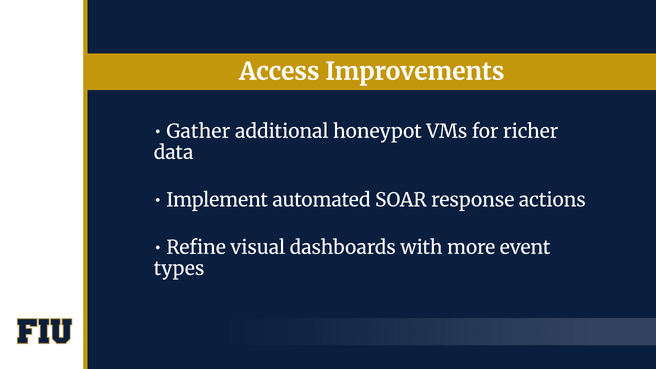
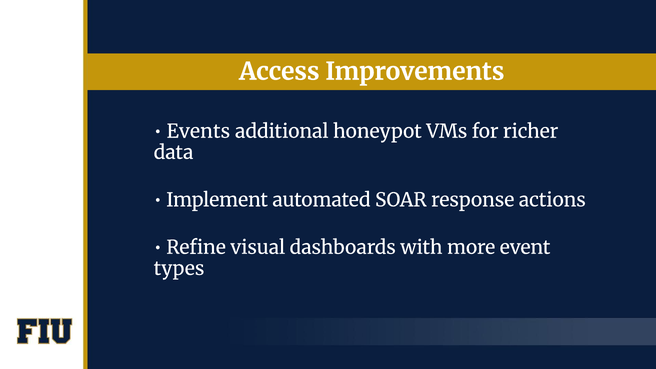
Gather: Gather -> Events (198, 131)
